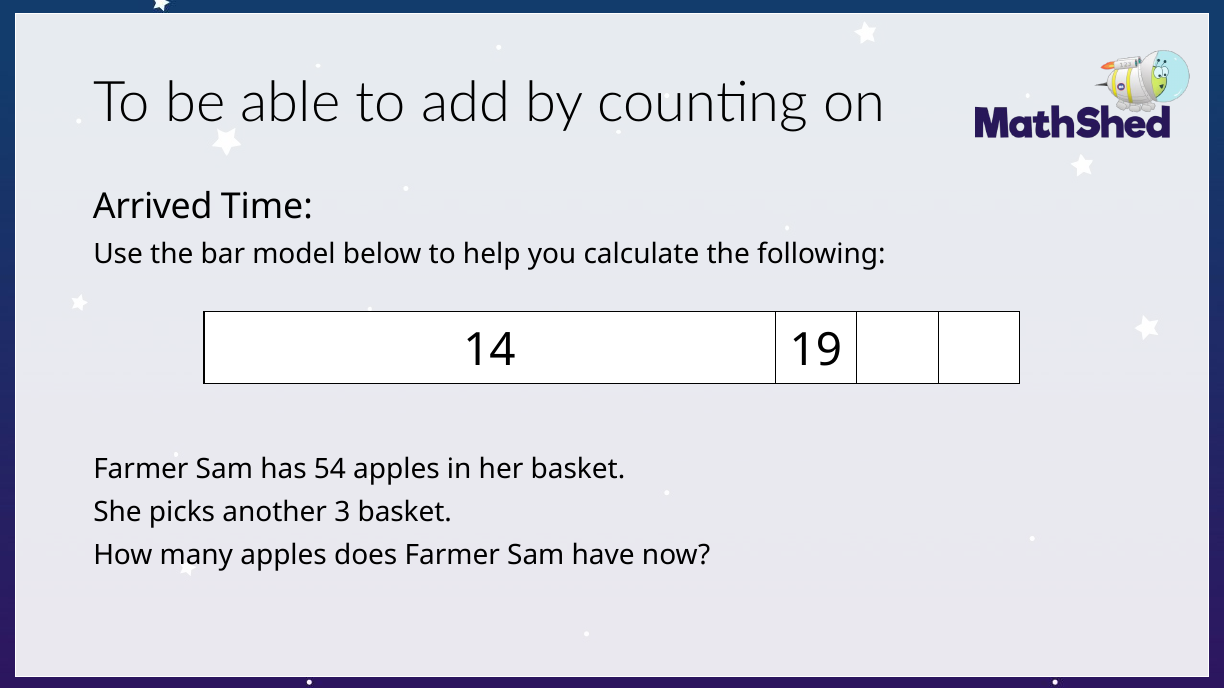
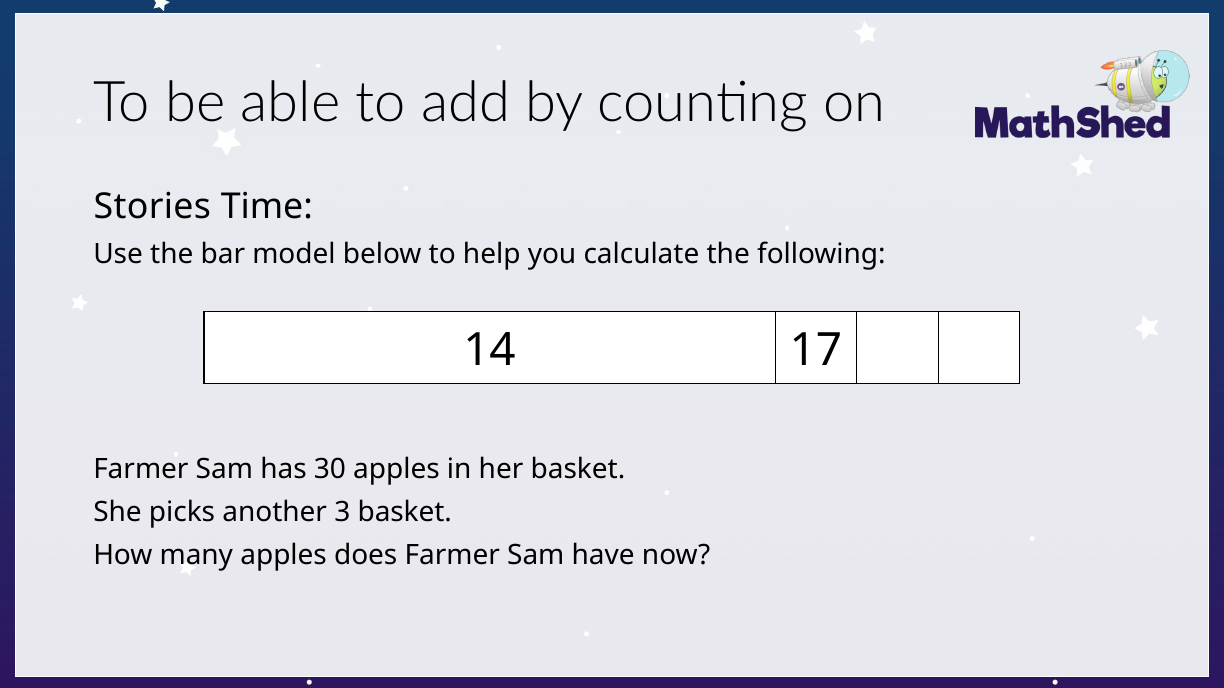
Arrived: Arrived -> Stories (152, 207)
19: 19 -> 17 (816, 351)
54: 54 -> 30 (330, 469)
